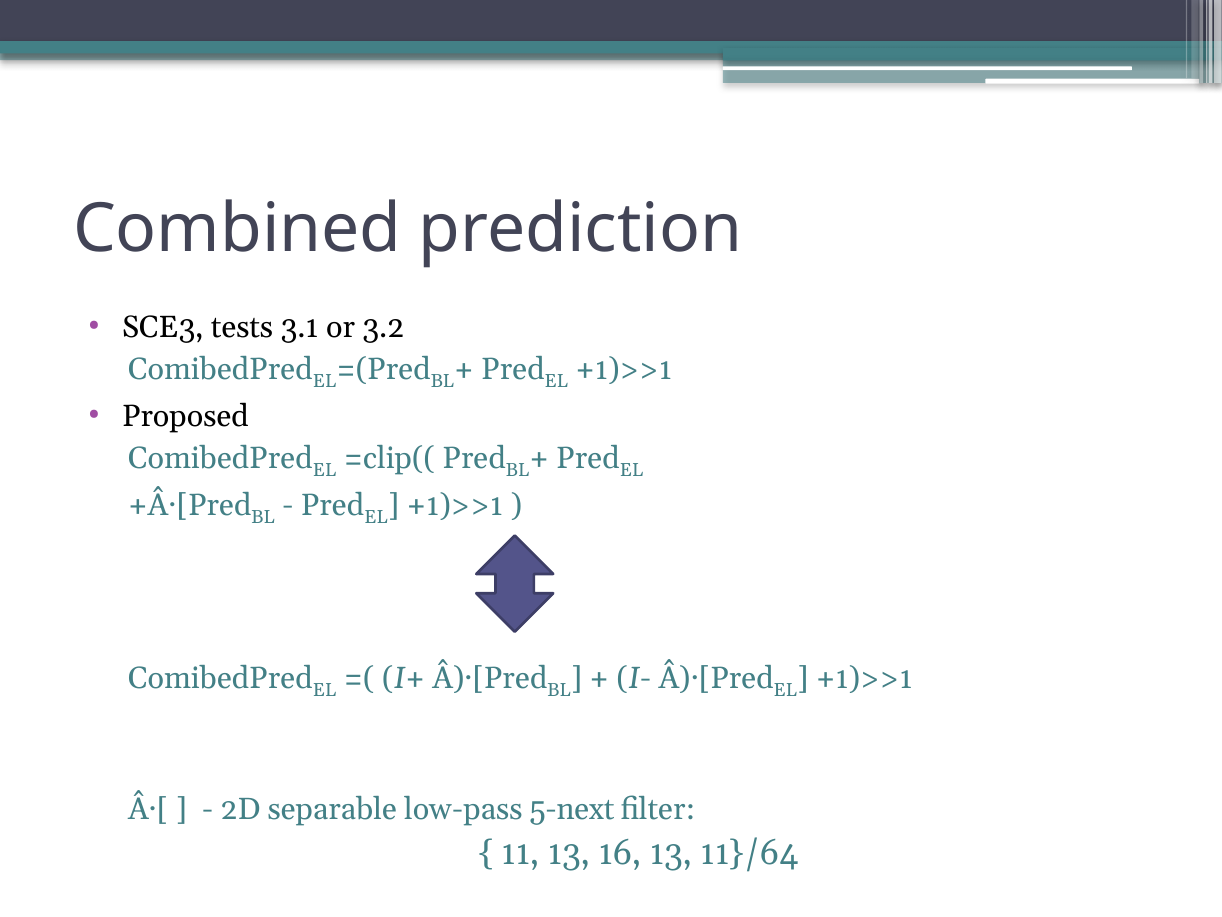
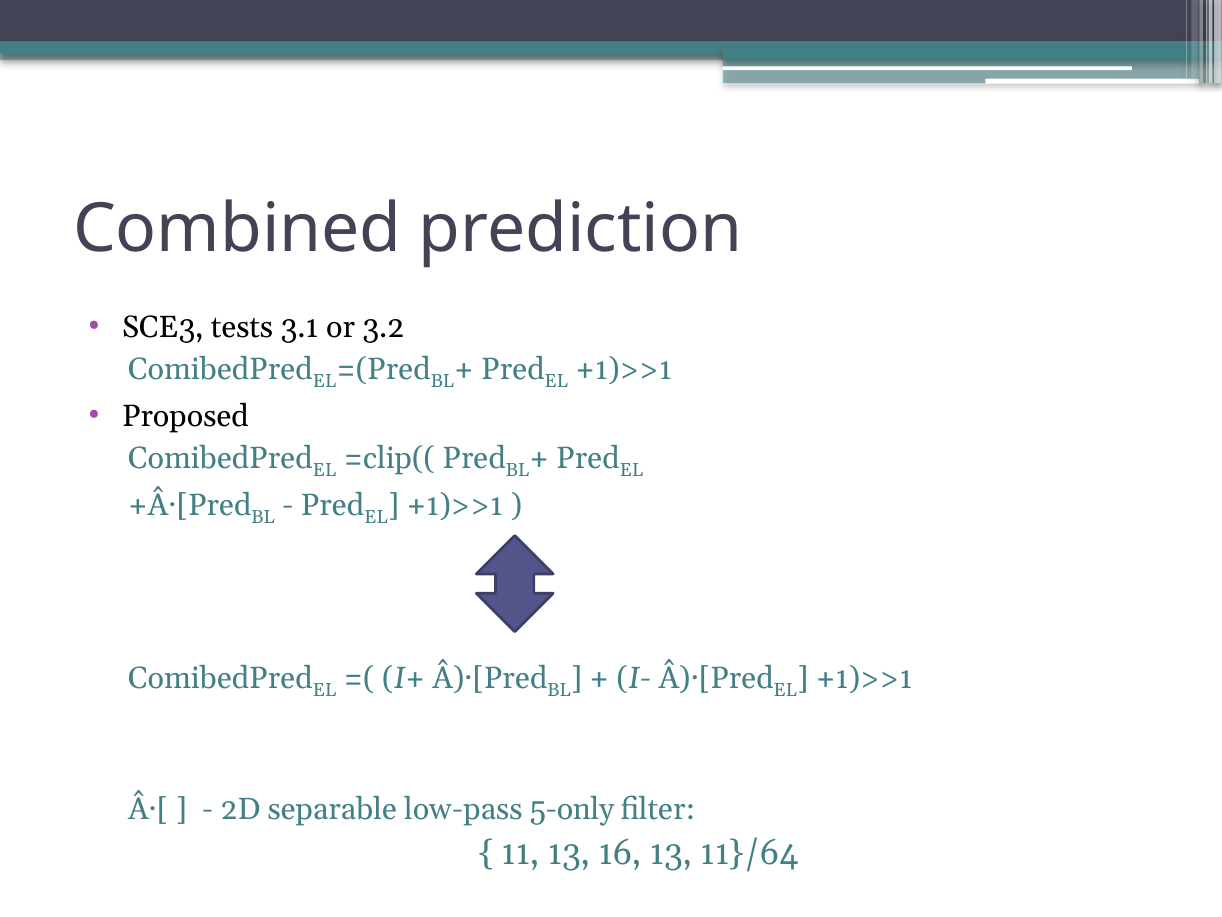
5-next: 5-next -> 5-only (572, 809)
